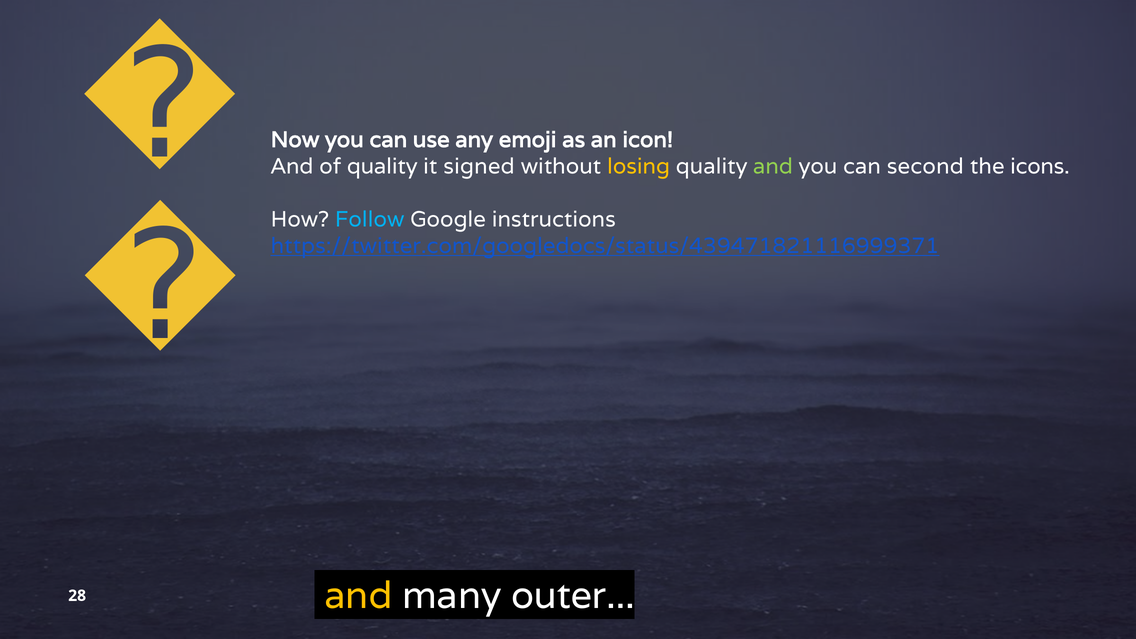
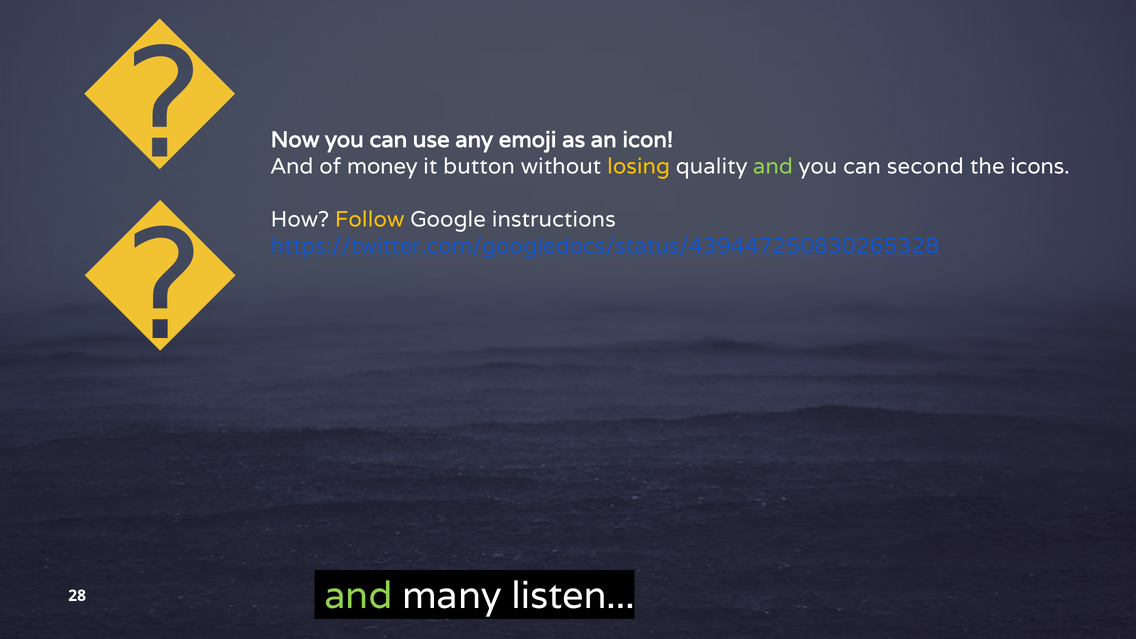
of quality: quality -> money (382, 166)
signed: signed -> button (479, 166)
Follow colour: light blue -> yellow (370, 219)
https://twitter.com/googledocs/status/439471821116999371: https://twitter.com/googledocs/status/439471821116999371 -> https://twitter.com/googledocs/status/439447250830265328 (605, 246)
and colour: yellow -> light green (358, 596)
outer: outer -> listen (573, 596)
